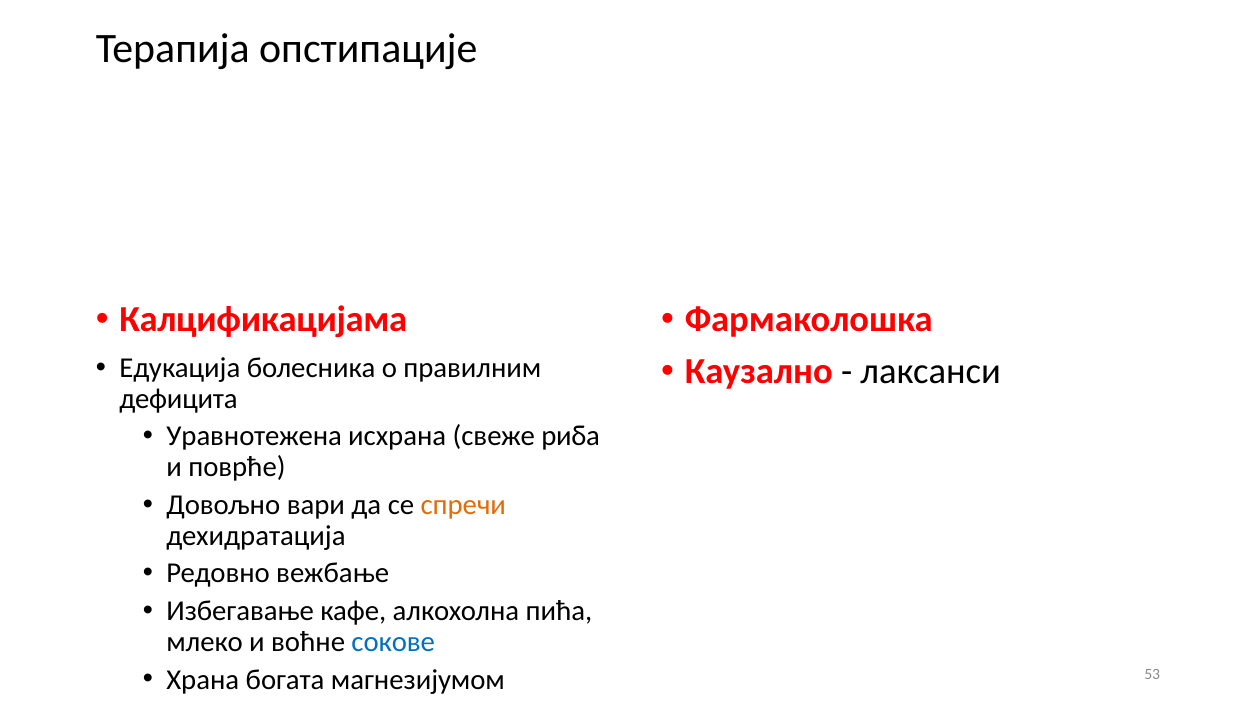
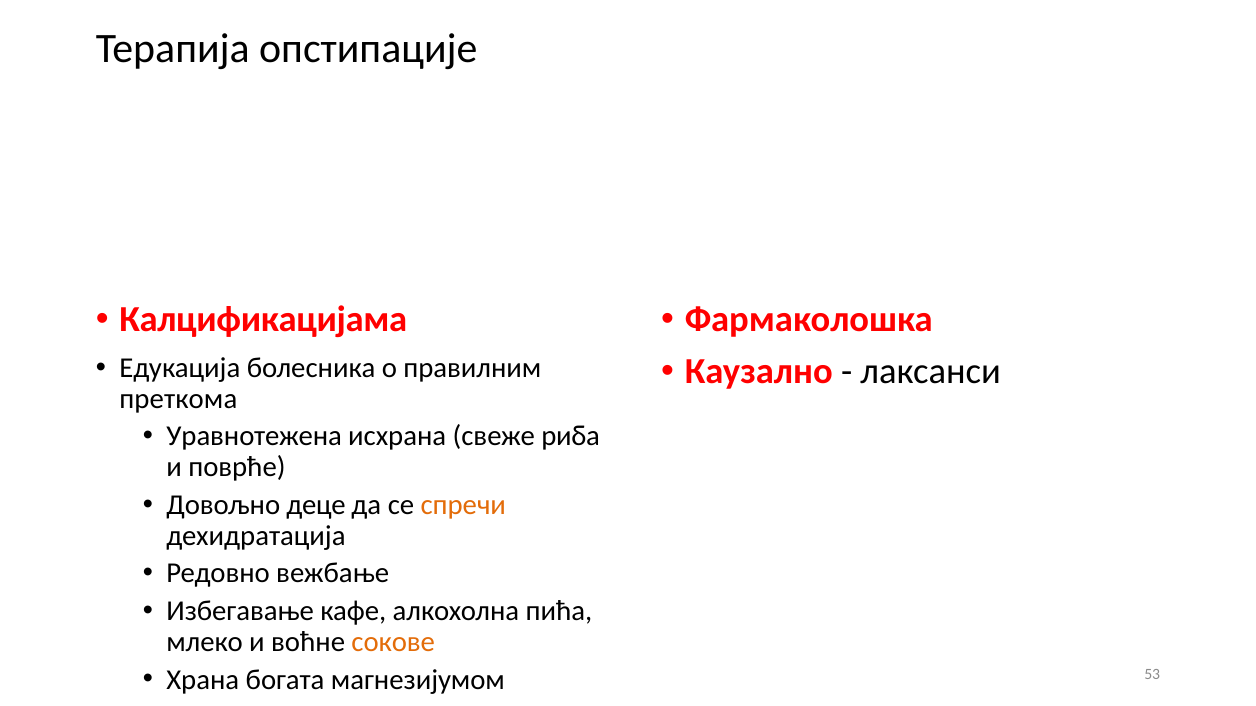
дефицита: дефицита -> преткома (178, 399)
вари: вари -> деце (316, 505)
сокове colour: blue -> orange (393, 642)
